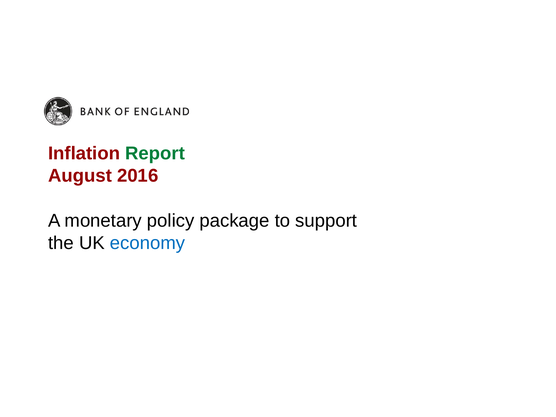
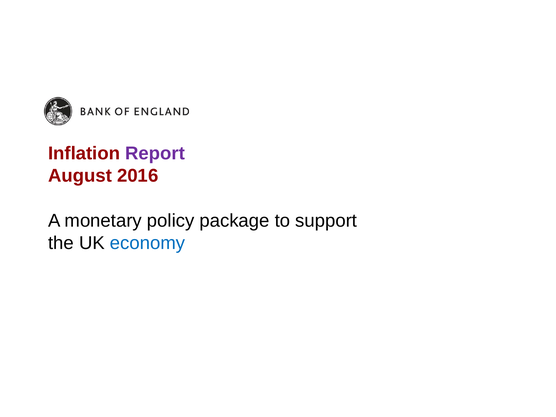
Report colour: green -> purple (155, 153)
